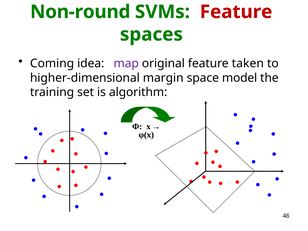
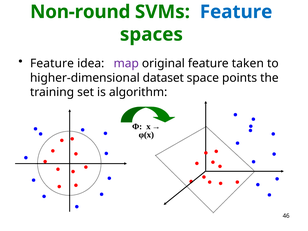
Feature colour: red -> blue (236, 12)
Coming: Coming -> Feature (52, 63)
margin: margin -> dataset (163, 78)
model: model -> points (240, 78)
